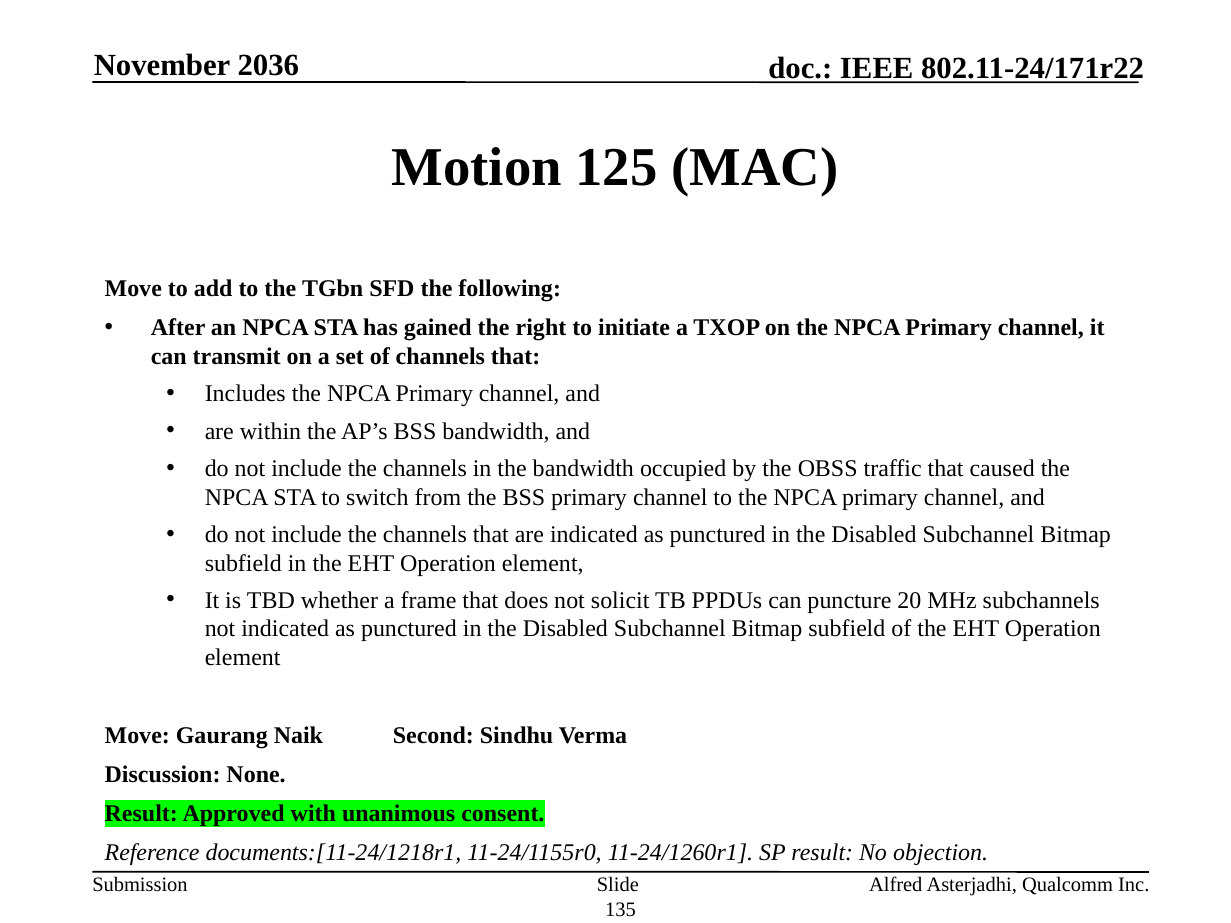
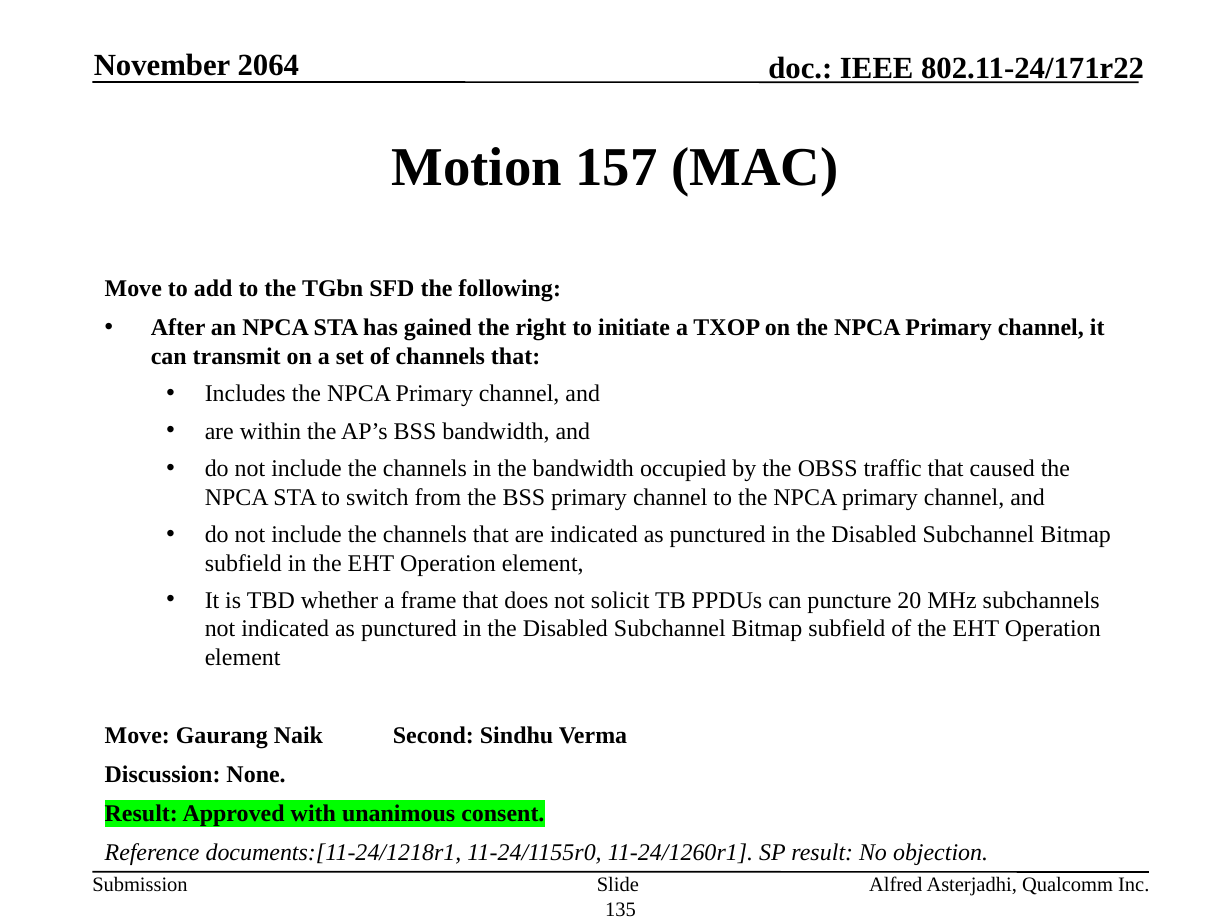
2036: 2036 -> 2064 (268, 65)
125: 125 -> 157 (617, 168)
